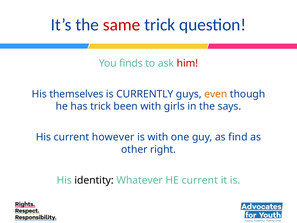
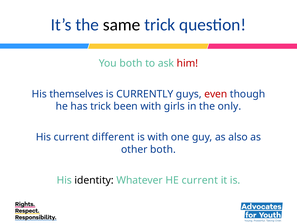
same colour: red -> black (122, 25)
You finds: finds -> both (131, 63)
even colour: orange -> red (216, 94)
says: says -> only (229, 106)
however: however -> different (113, 137)
find: find -> also (238, 137)
other right: right -> both (163, 149)
